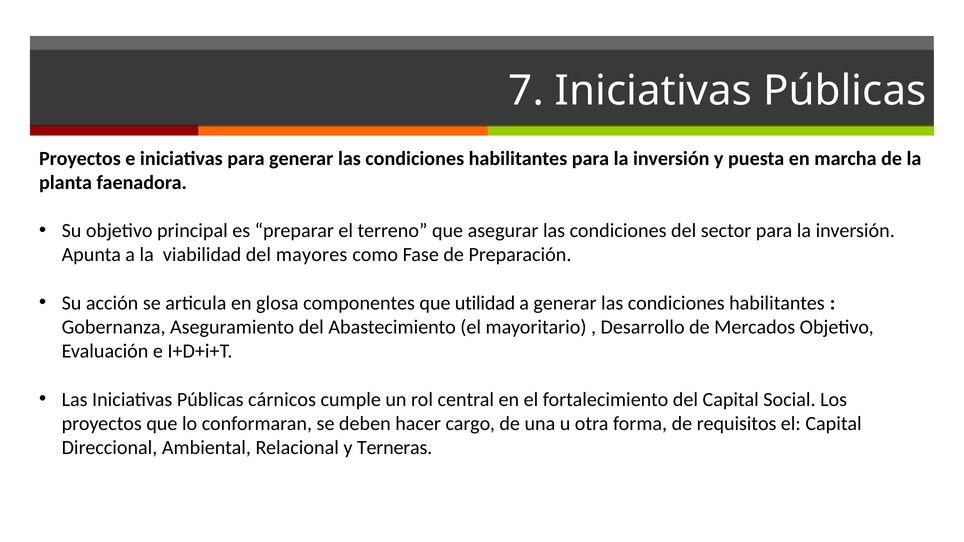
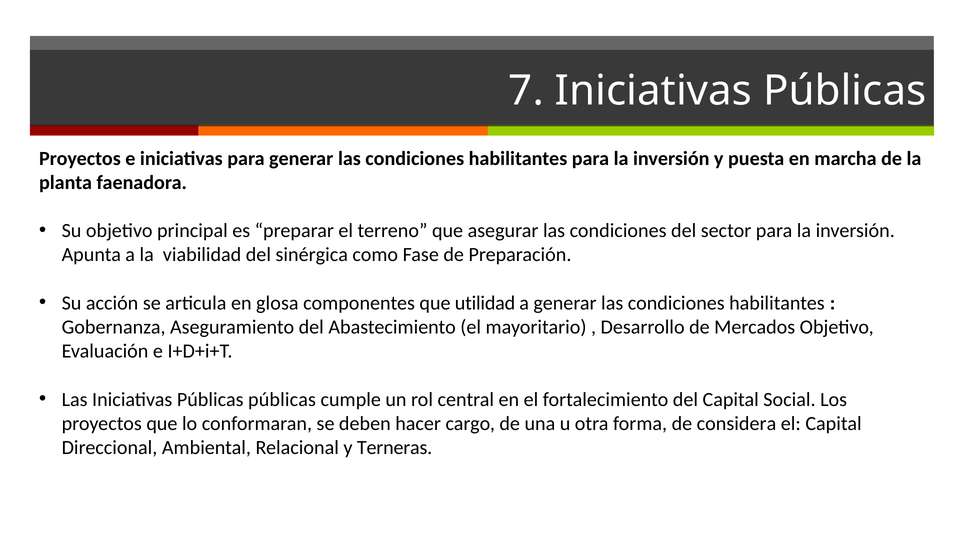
mayores: mayores -> sinérgica (312, 255)
Públicas cárnicos: cárnicos -> públicas (282, 400)
requisitos: requisitos -> considera (736, 424)
